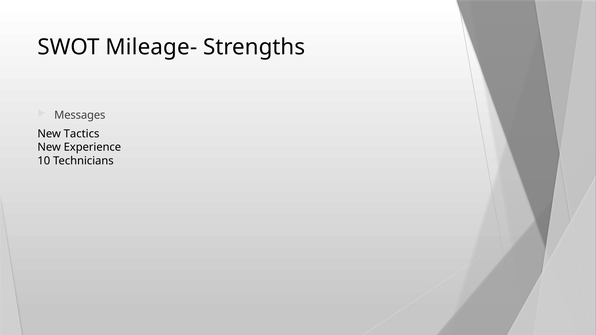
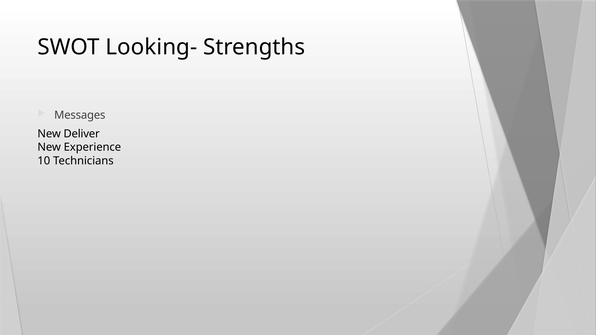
Mileage-: Mileage- -> Looking- (151, 47)
Tactics: Tactics -> Deliver (82, 134)
